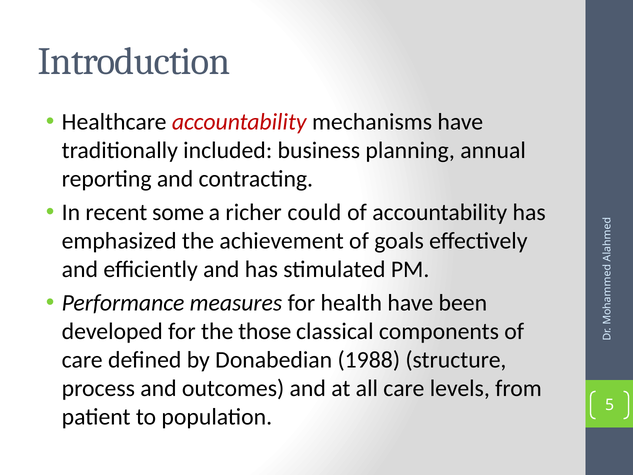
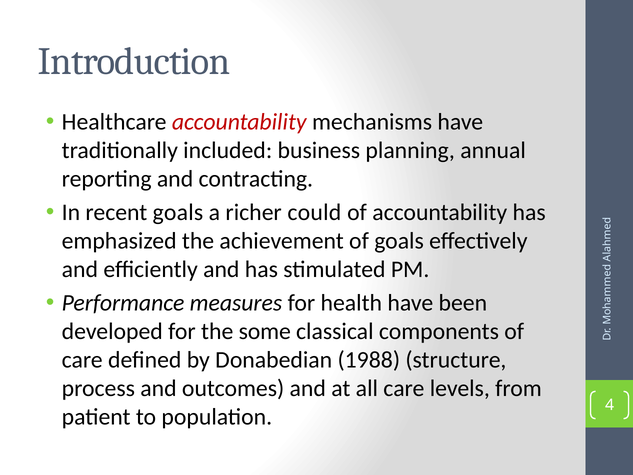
recent some: some -> goals (178, 212)
those: those -> some (265, 331)
5: 5 -> 4 (610, 405)
